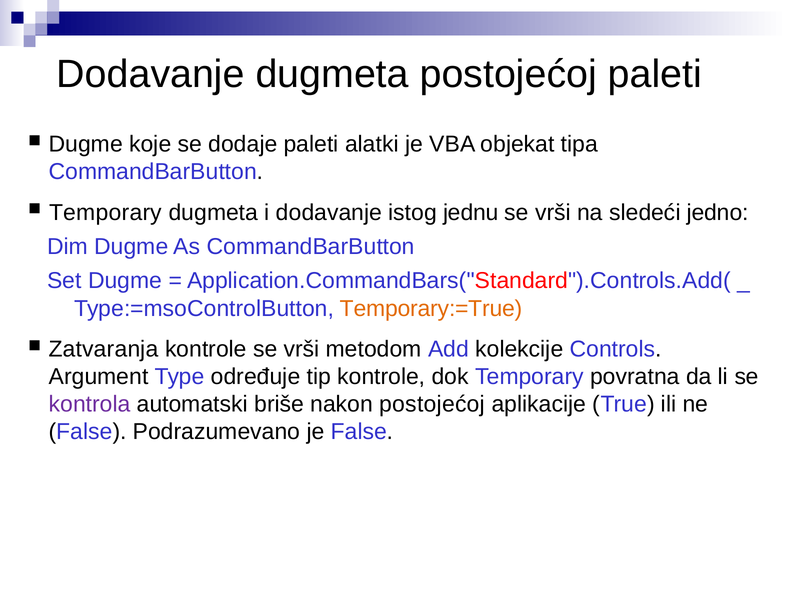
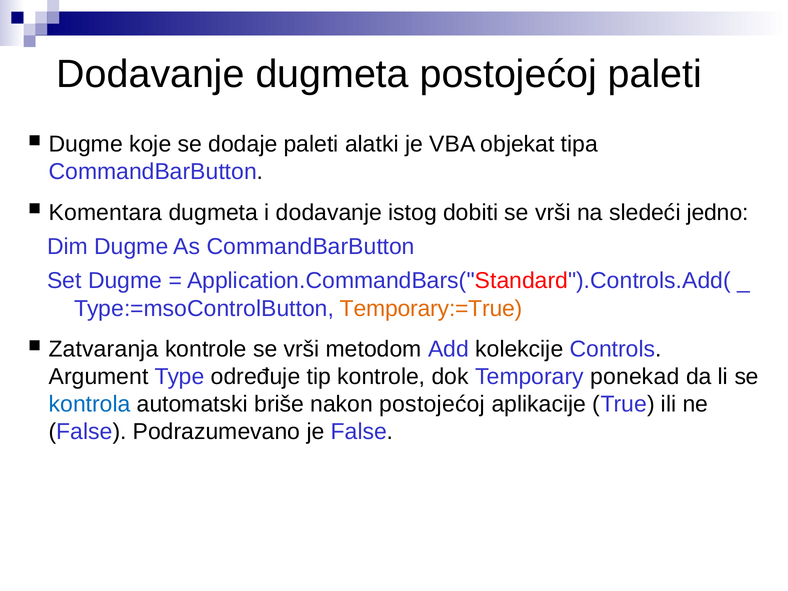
Temporary: Temporary -> Komentara (106, 213)
jednu: jednu -> dobiti (471, 213)
povratna: povratna -> ponekad (635, 377)
kontrola colour: purple -> blue (90, 404)
